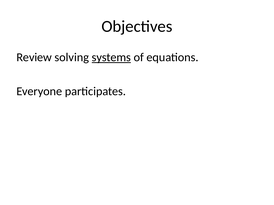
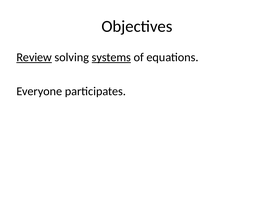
Review underline: none -> present (34, 57)
